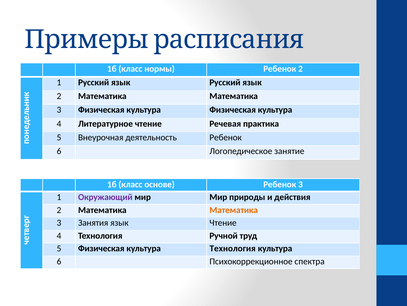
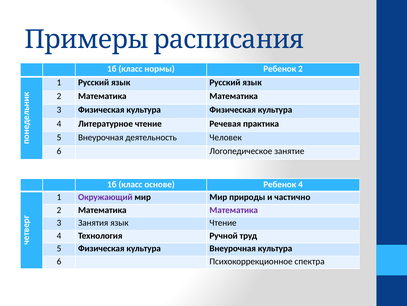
деятельность Ребенок: Ребенок -> Человек (226, 137)
Ребенок 3: 3 -> 4 (300, 184)
действия: действия -> частично (292, 197)
Математика colour: orange -> purple (234, 210)
культура Технология: Технология -> Внеурочная (233, 248)
